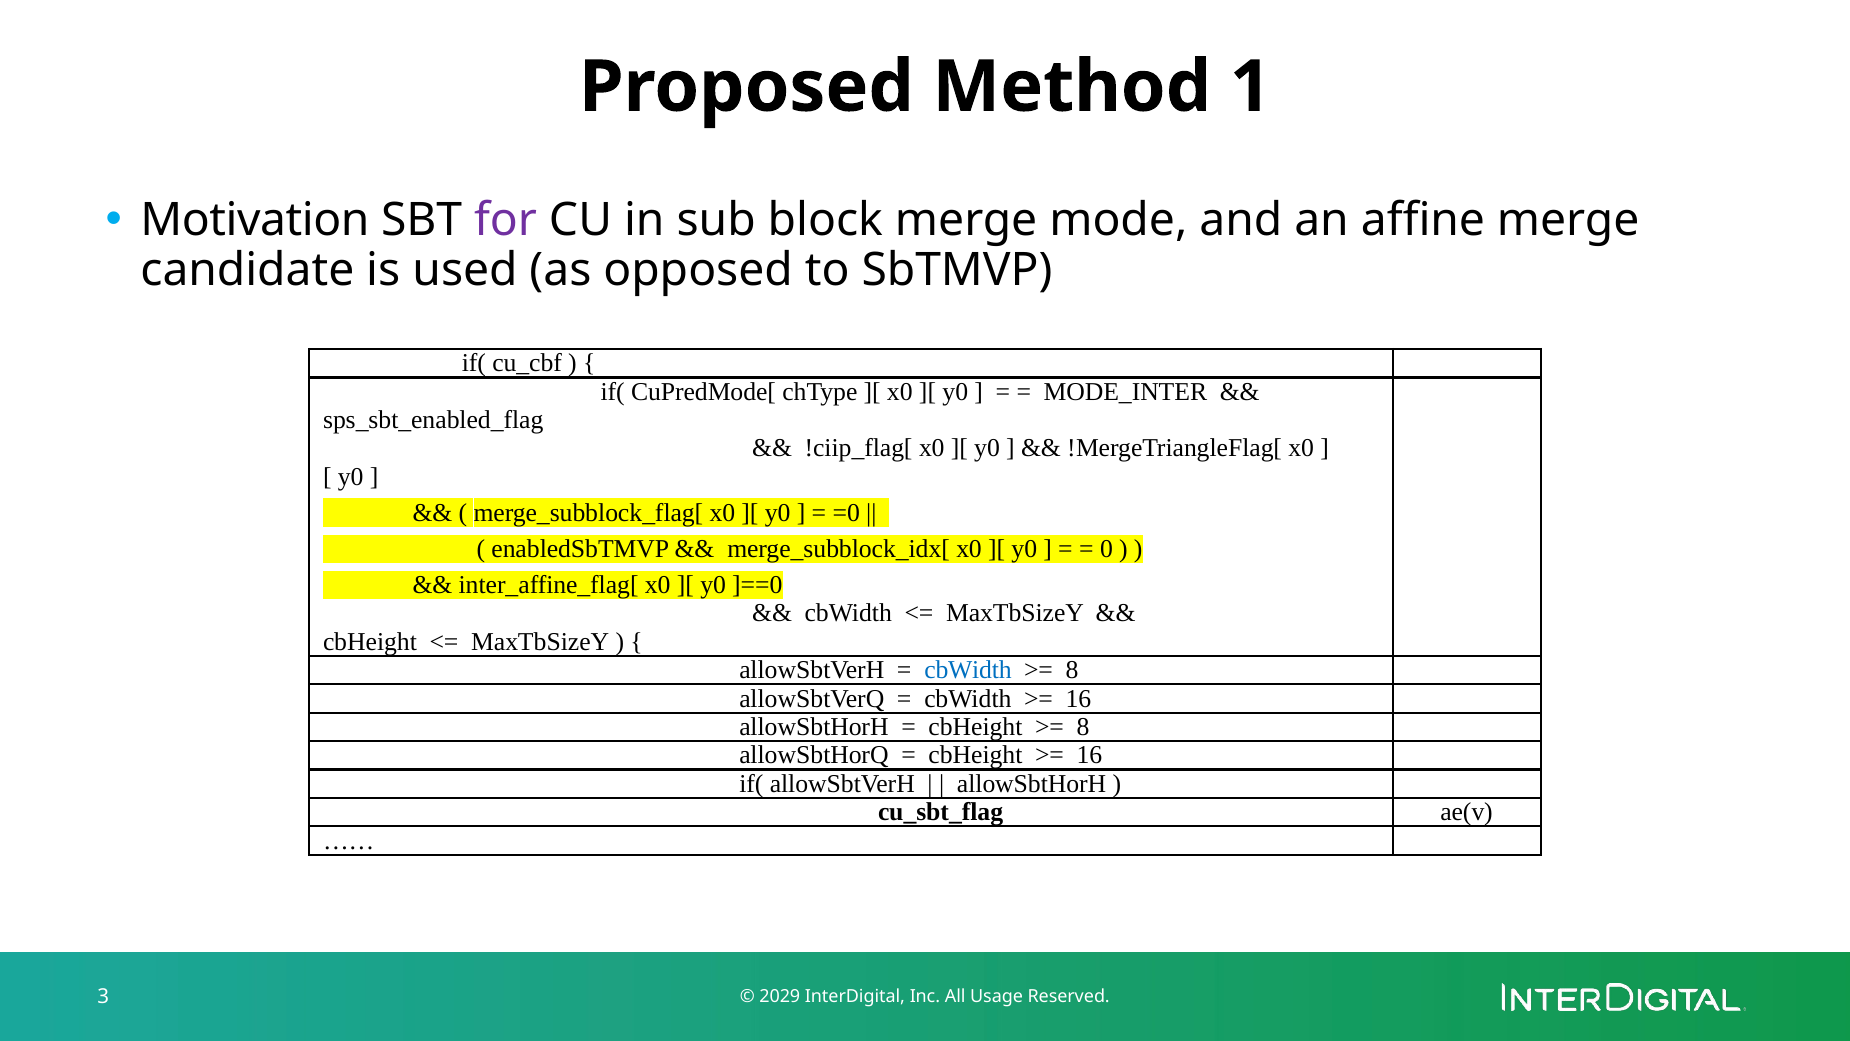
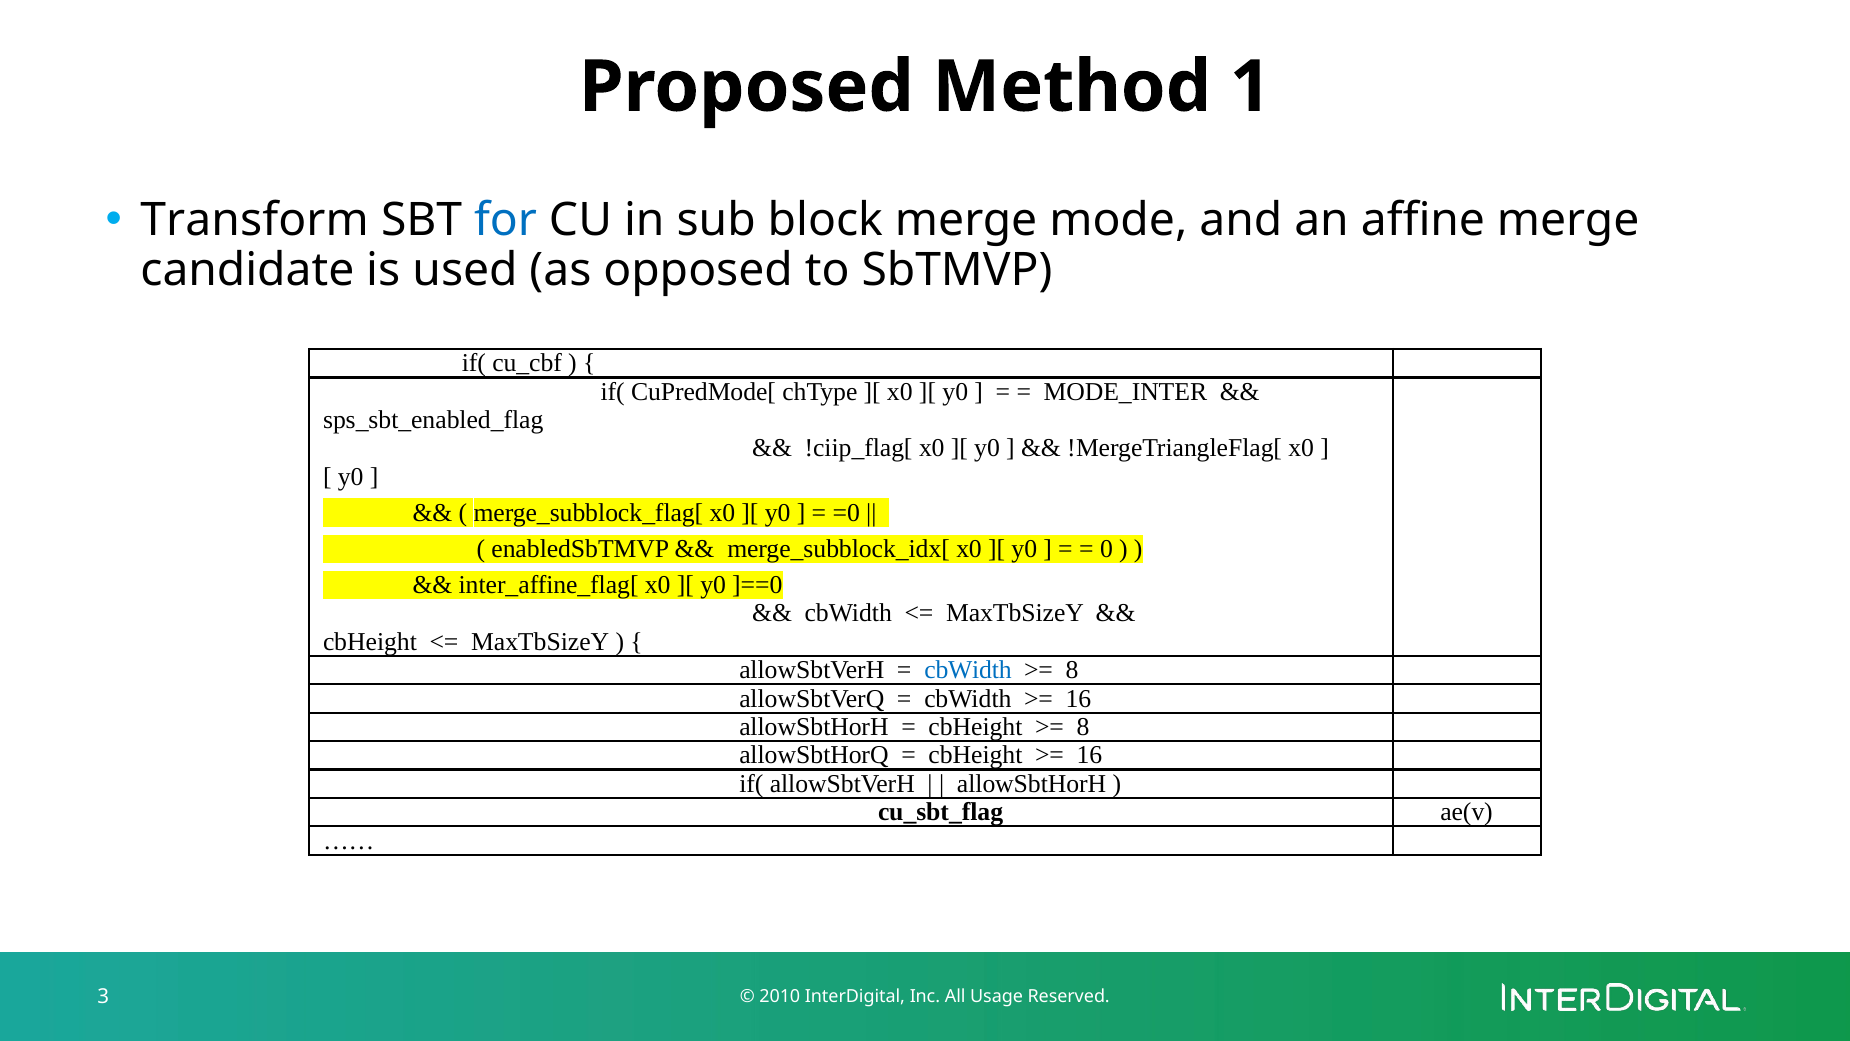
Motivation: Motivation -> Transform (255, 220)
for colour: purple -> blue (506, 220)
2029: 2029 -> 2010 (780, 996)
